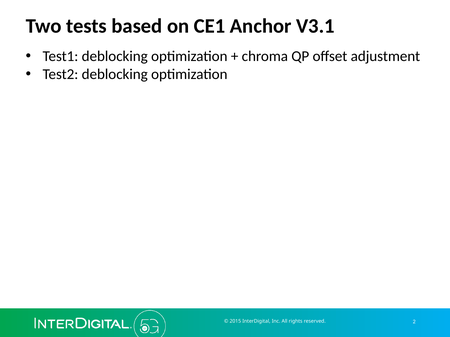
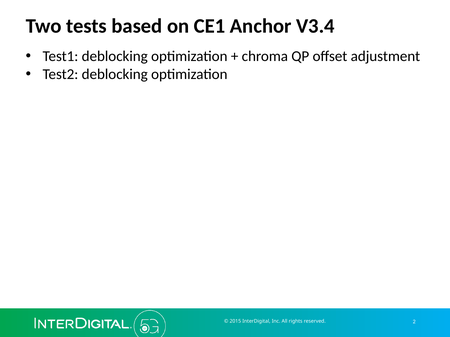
V3.1: V3.1 -> V3.4 (315, 26)
